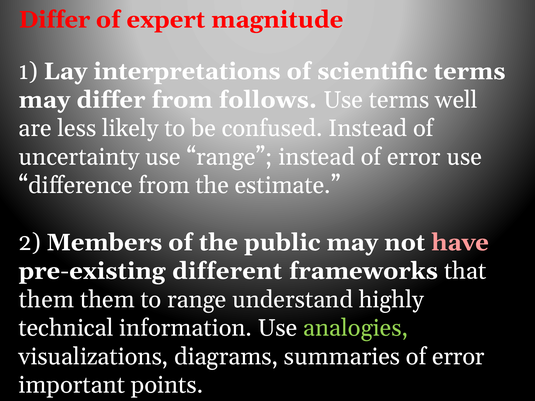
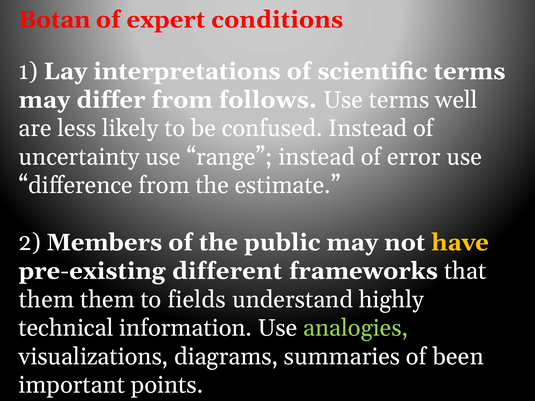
Differ: Differ -> Botan (54, 20)
magnitude: magnitude -> conditions (277, 20)
have colour: pink -> yellow (460, 243)
to range: range -> fields (197, 300)
summaries of error: error -> been (458, 357)
